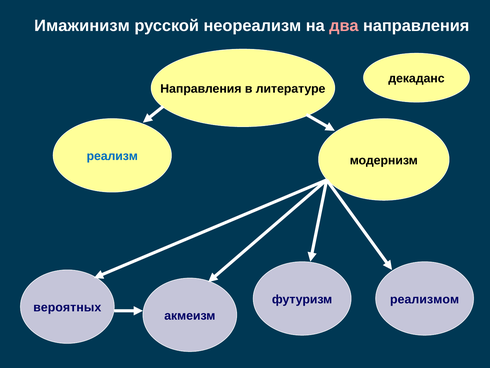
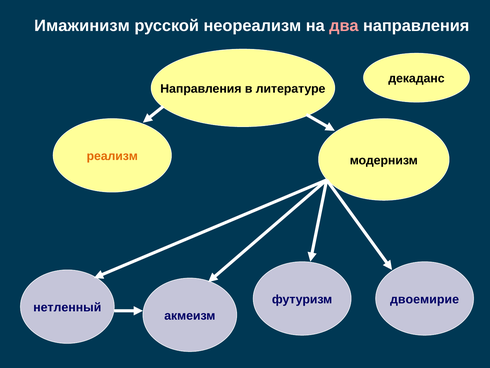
реализм colour: blue -> orange (112, 156)
реализмом: реализмом -> двоемирие (425, 299)
вероятных: вероятных -> нетленный (67, 307)
